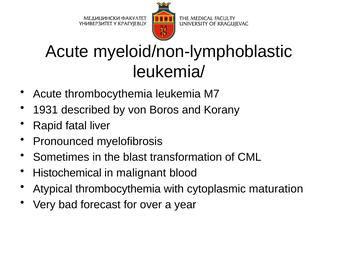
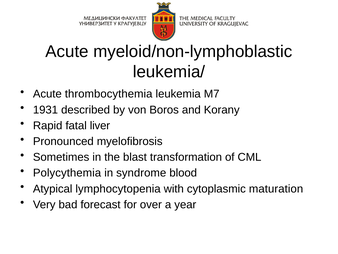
Histochemical: Histochemical -> Polycythemia (67, 173)
malignant: malignant -> syndrome (141, 173)
Atypical thrombocythemia: thrombocythemia -> lymphocytopenia (118, 188)
